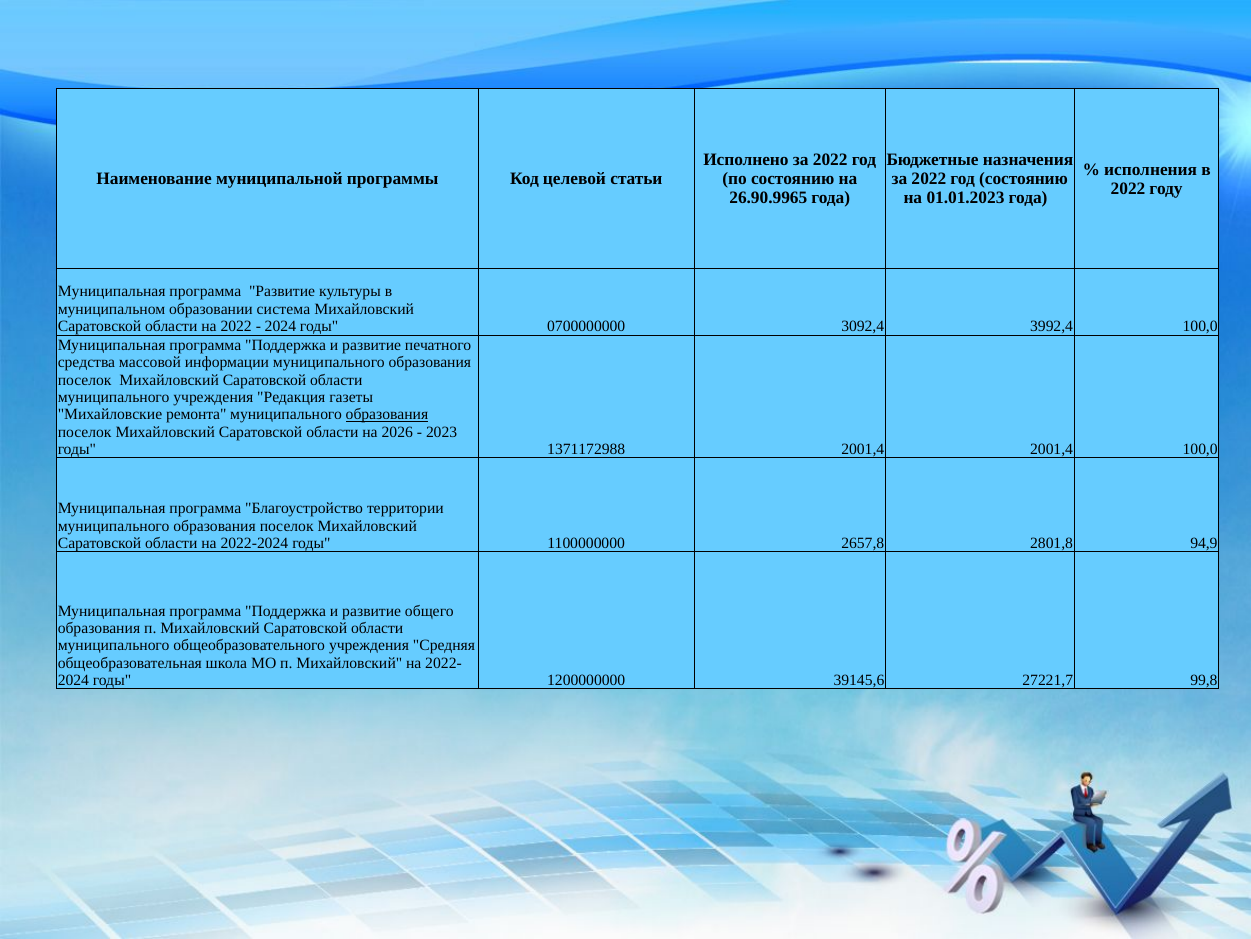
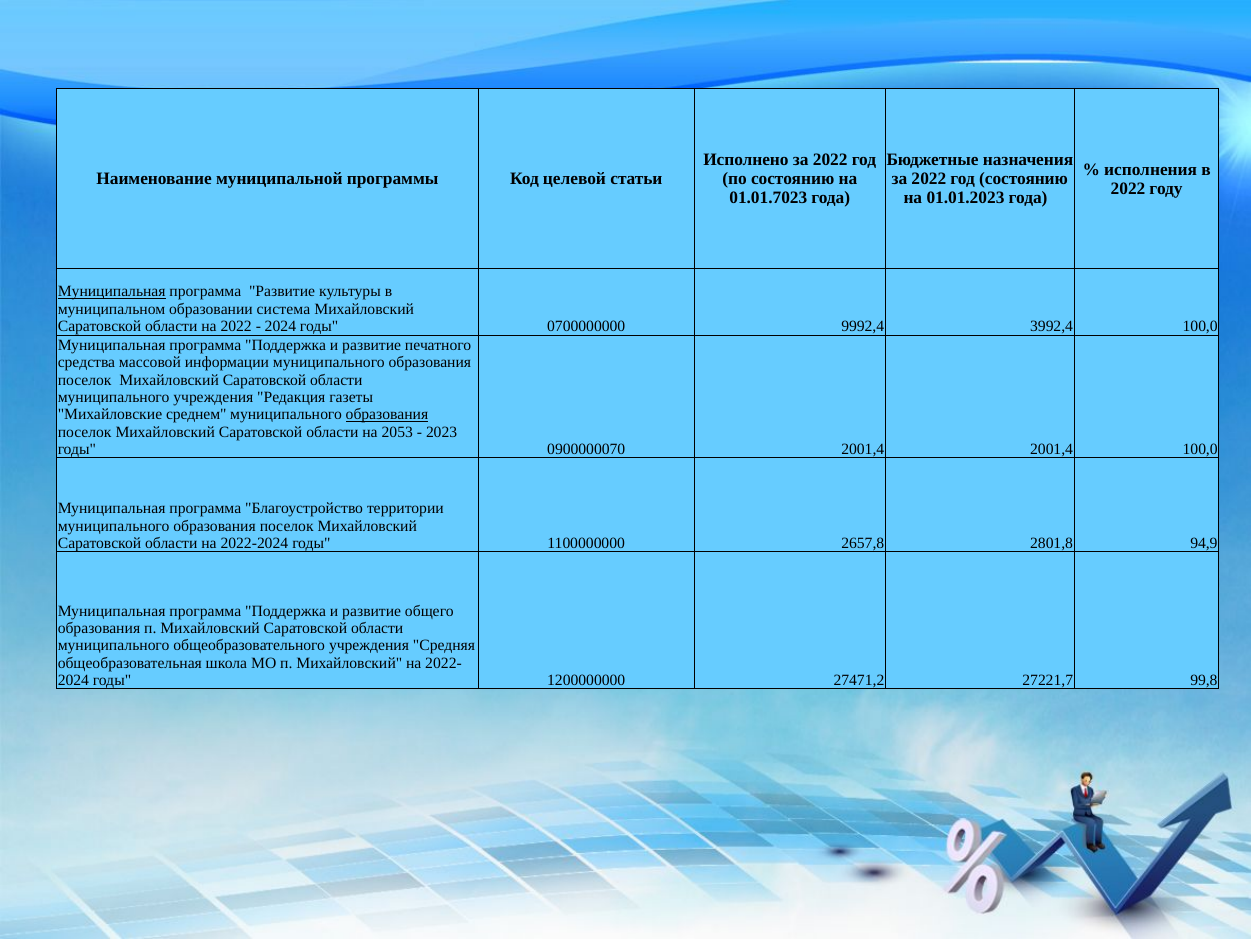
26.90.9965: 26.90.9965 -> 01.01.7023 (768, 198)
Муниципальная underline: none -> present (112, 292)
3092,4: 3092,4 -> 9992,4 (863, 326)
ремонта: ремонта -> среднем (196, 414)
2026: 2026 -> 2053 (397, 432)
1371172988: 1371172988 -> 0900000070 (586, 449)
39145,6: 39145,6 -> 27471,2 (859, 680)
